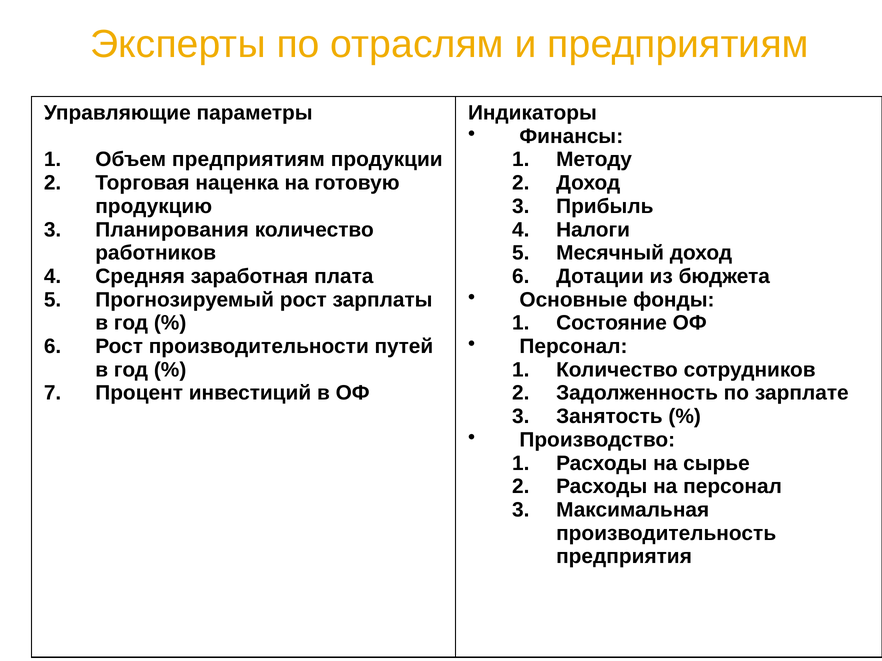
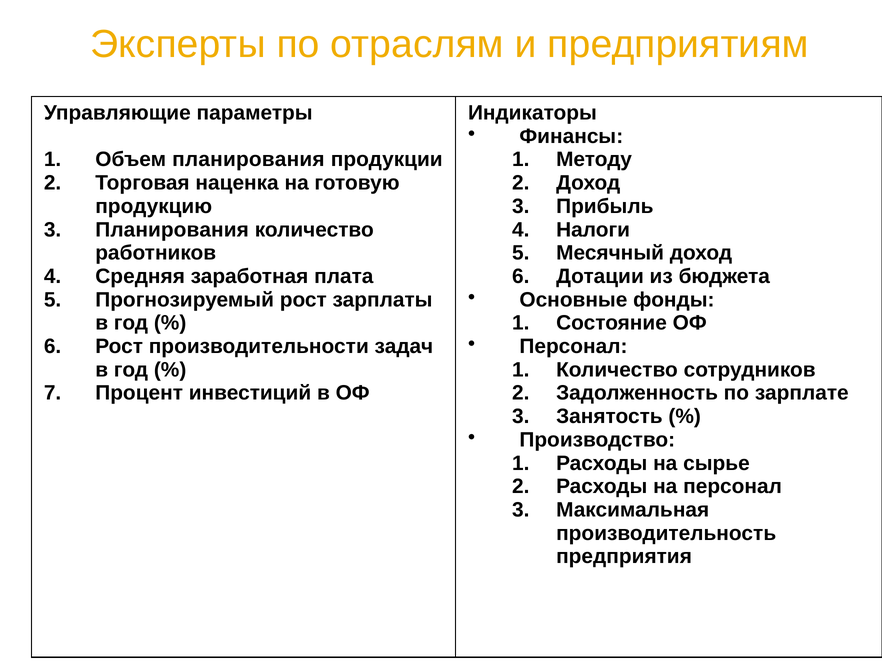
Объем предприятиям: предприятиям -> планирования (248, 160)
путей: путей -> задач (404, 347)
